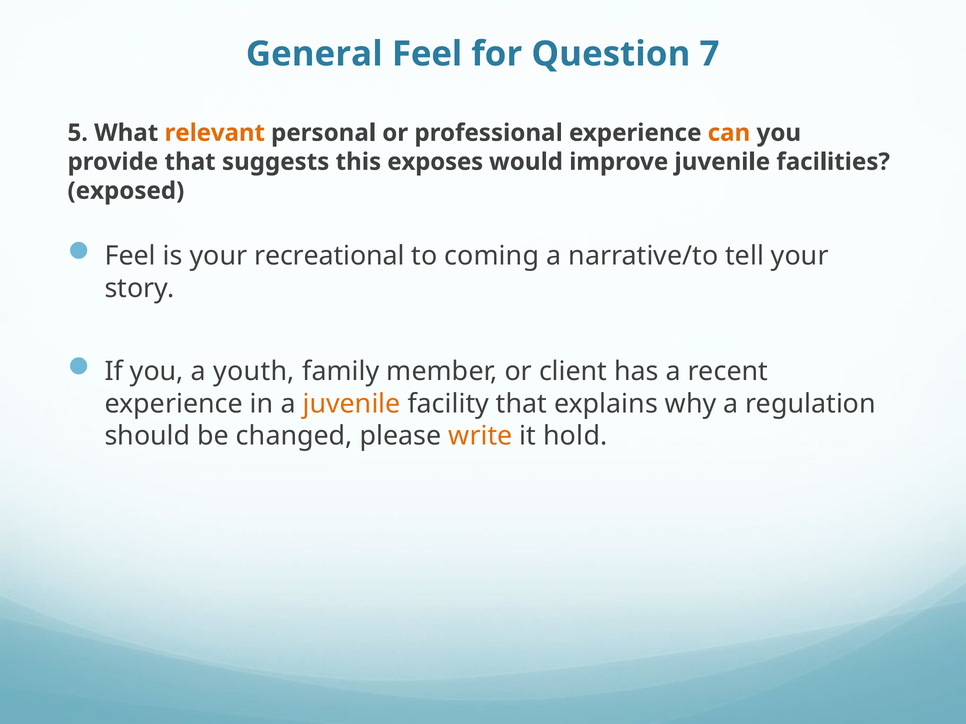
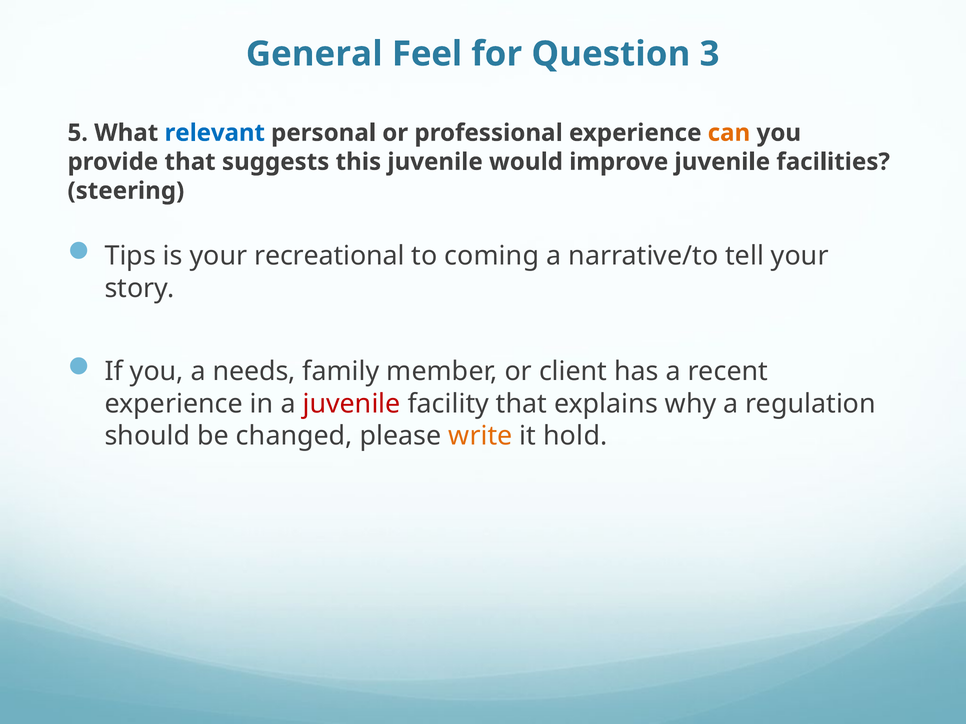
7: 7 -> 3 (710, 54)
relevant colour: orange -> blue (215, 133)
this exposes: exposes -> juvenile (435, 162)
exposed: exposed -> steering (126, 191)
Feel: Feel -> Tips (130, 256)
youth: youth -> needs (254, 372)
juvenile colour: orange -> red (352, 404)
